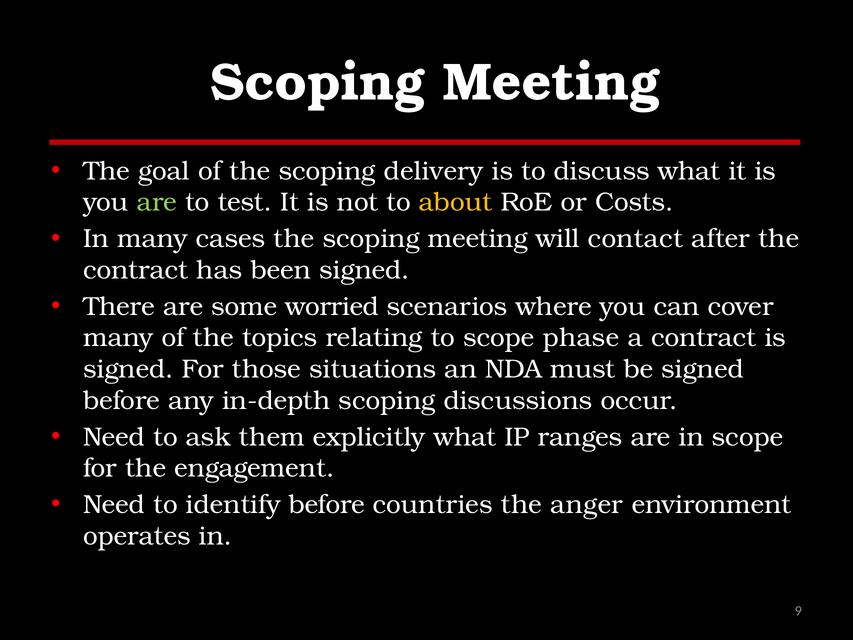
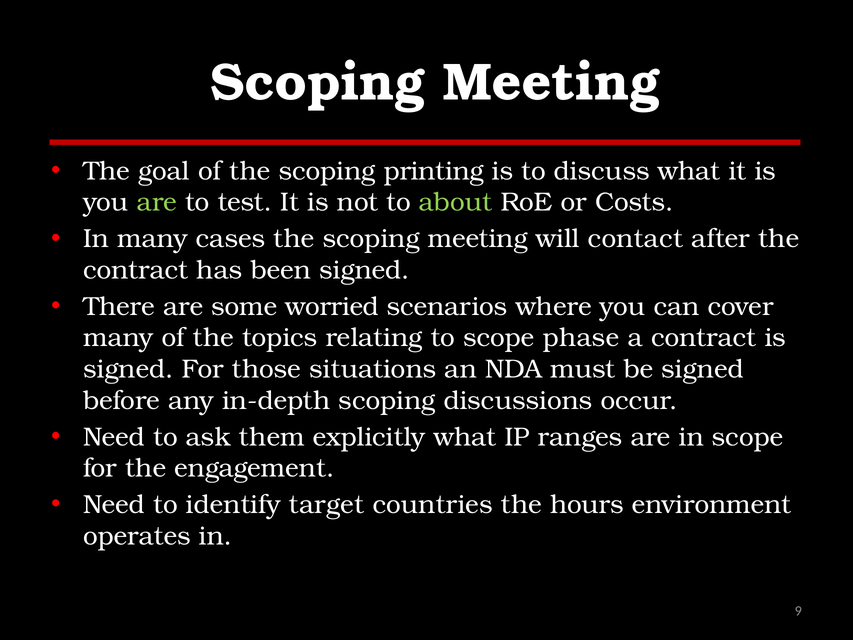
delivery: delivery -> printing (434, 171)
about colour: yellow -> light green (456, 202)
identify before: before -> target (327, 504)
anger: anger -> hours (587, 504)
